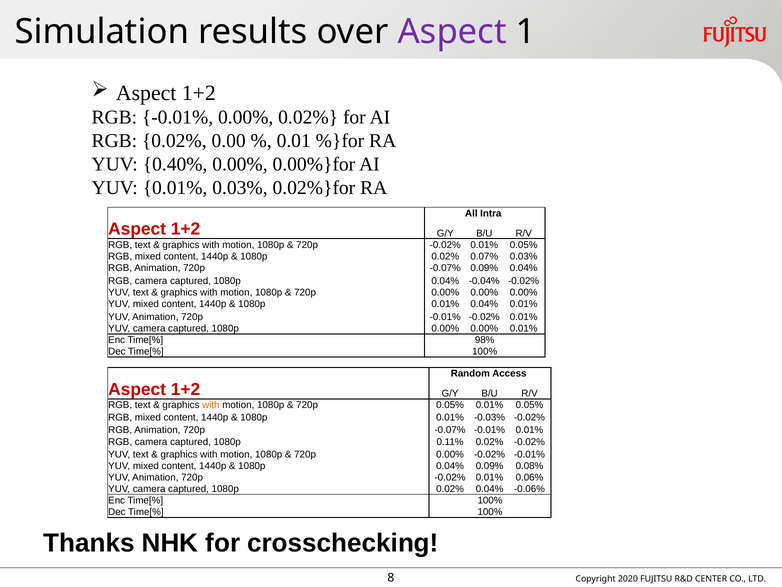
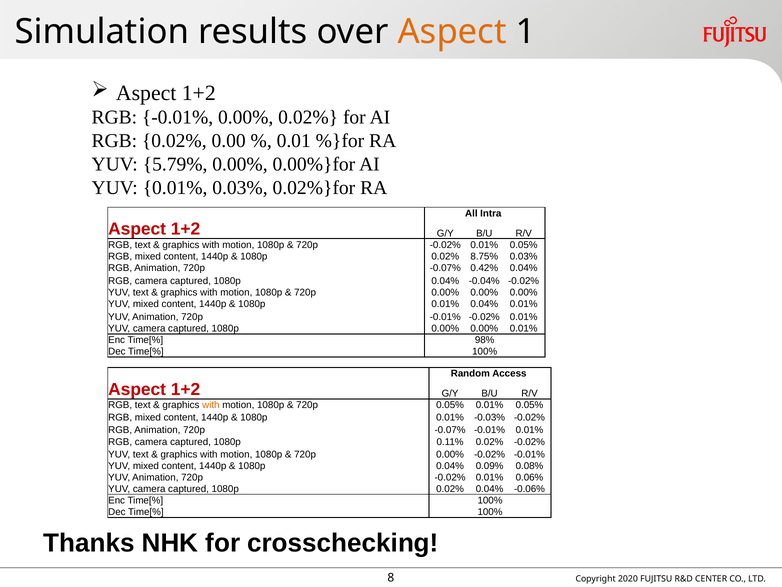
Aspect colour: purple -> orange (452, 32)
0.40%: 0.40% -> 5.79% (175, 164)
0.07%: 0.07% -> 8.75% (484, 256)
-0.07% 0.09%: 0.09% -> 0.42% (484, 268)
